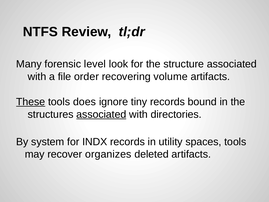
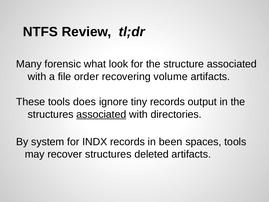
level: level -> what (95, 64)
These underline: present -> none (31, 102)
bound: bound -> output (202, 102)
utility: utility -> been (171, 142)
recover organizes: organizes -> structures (108, 154)
